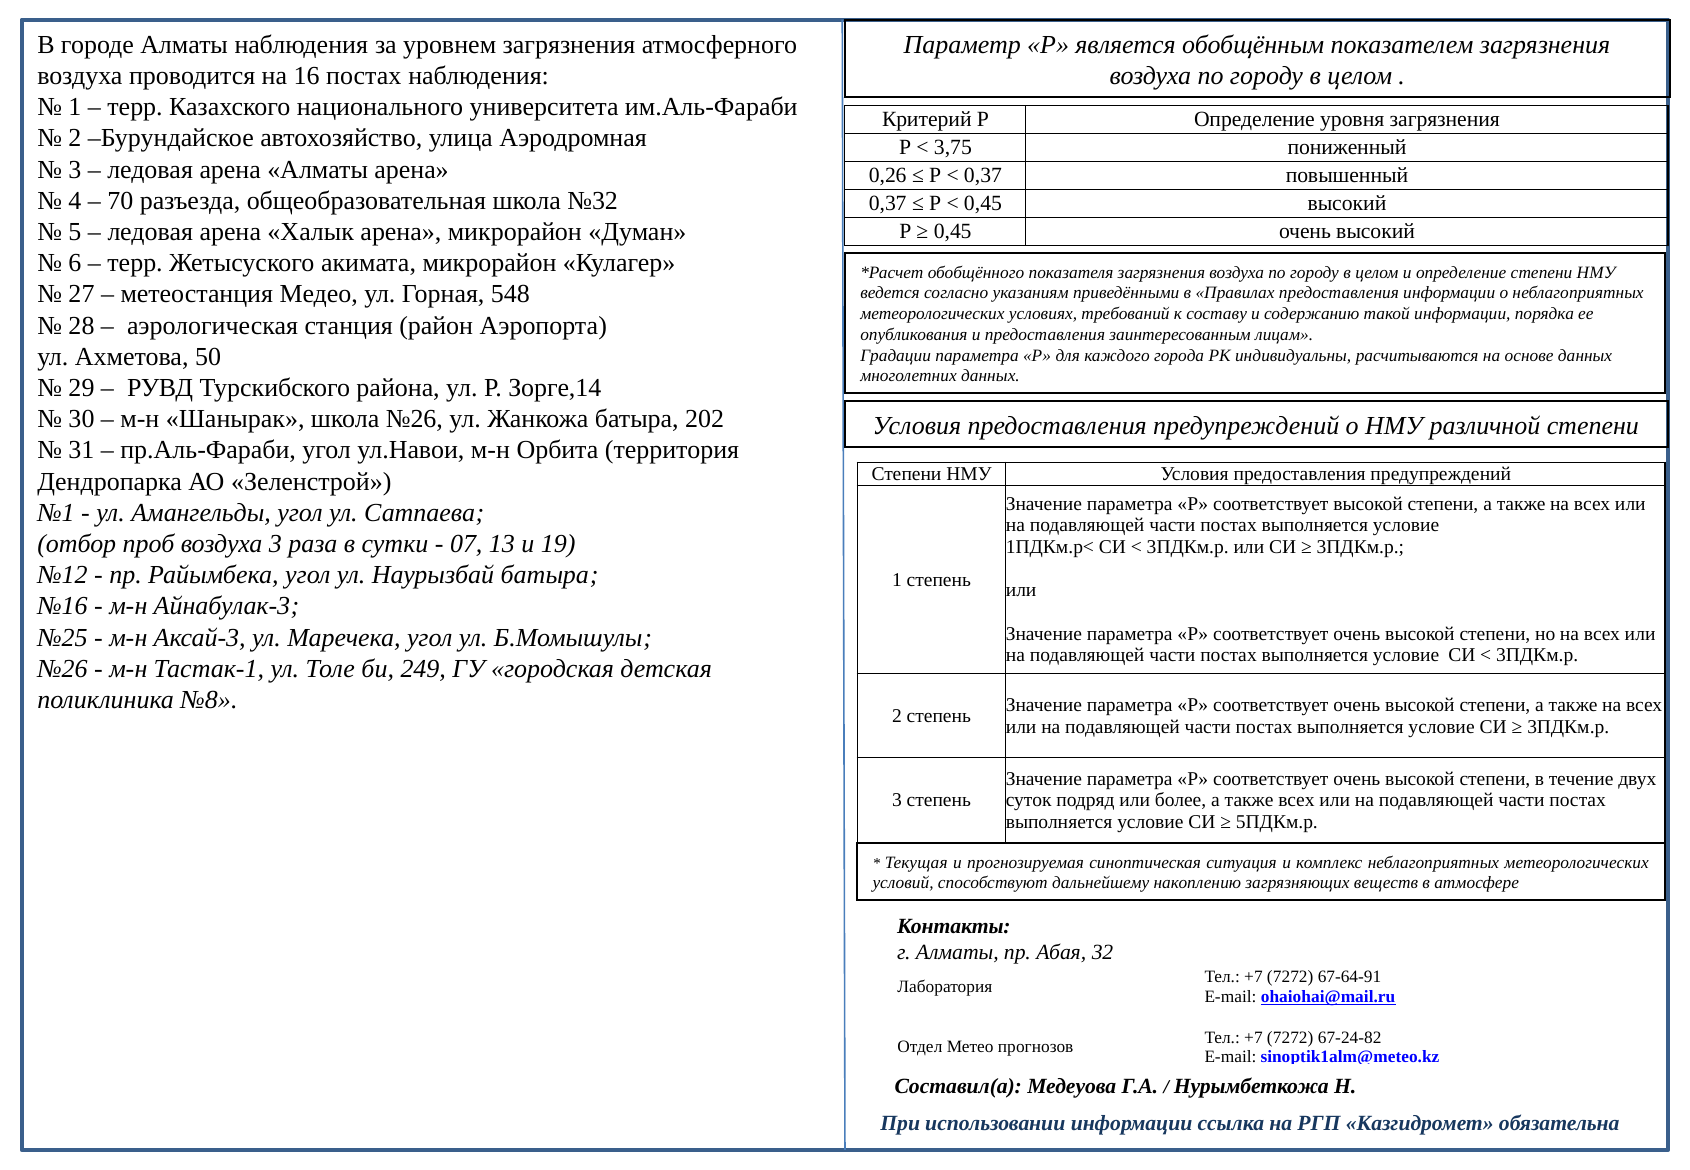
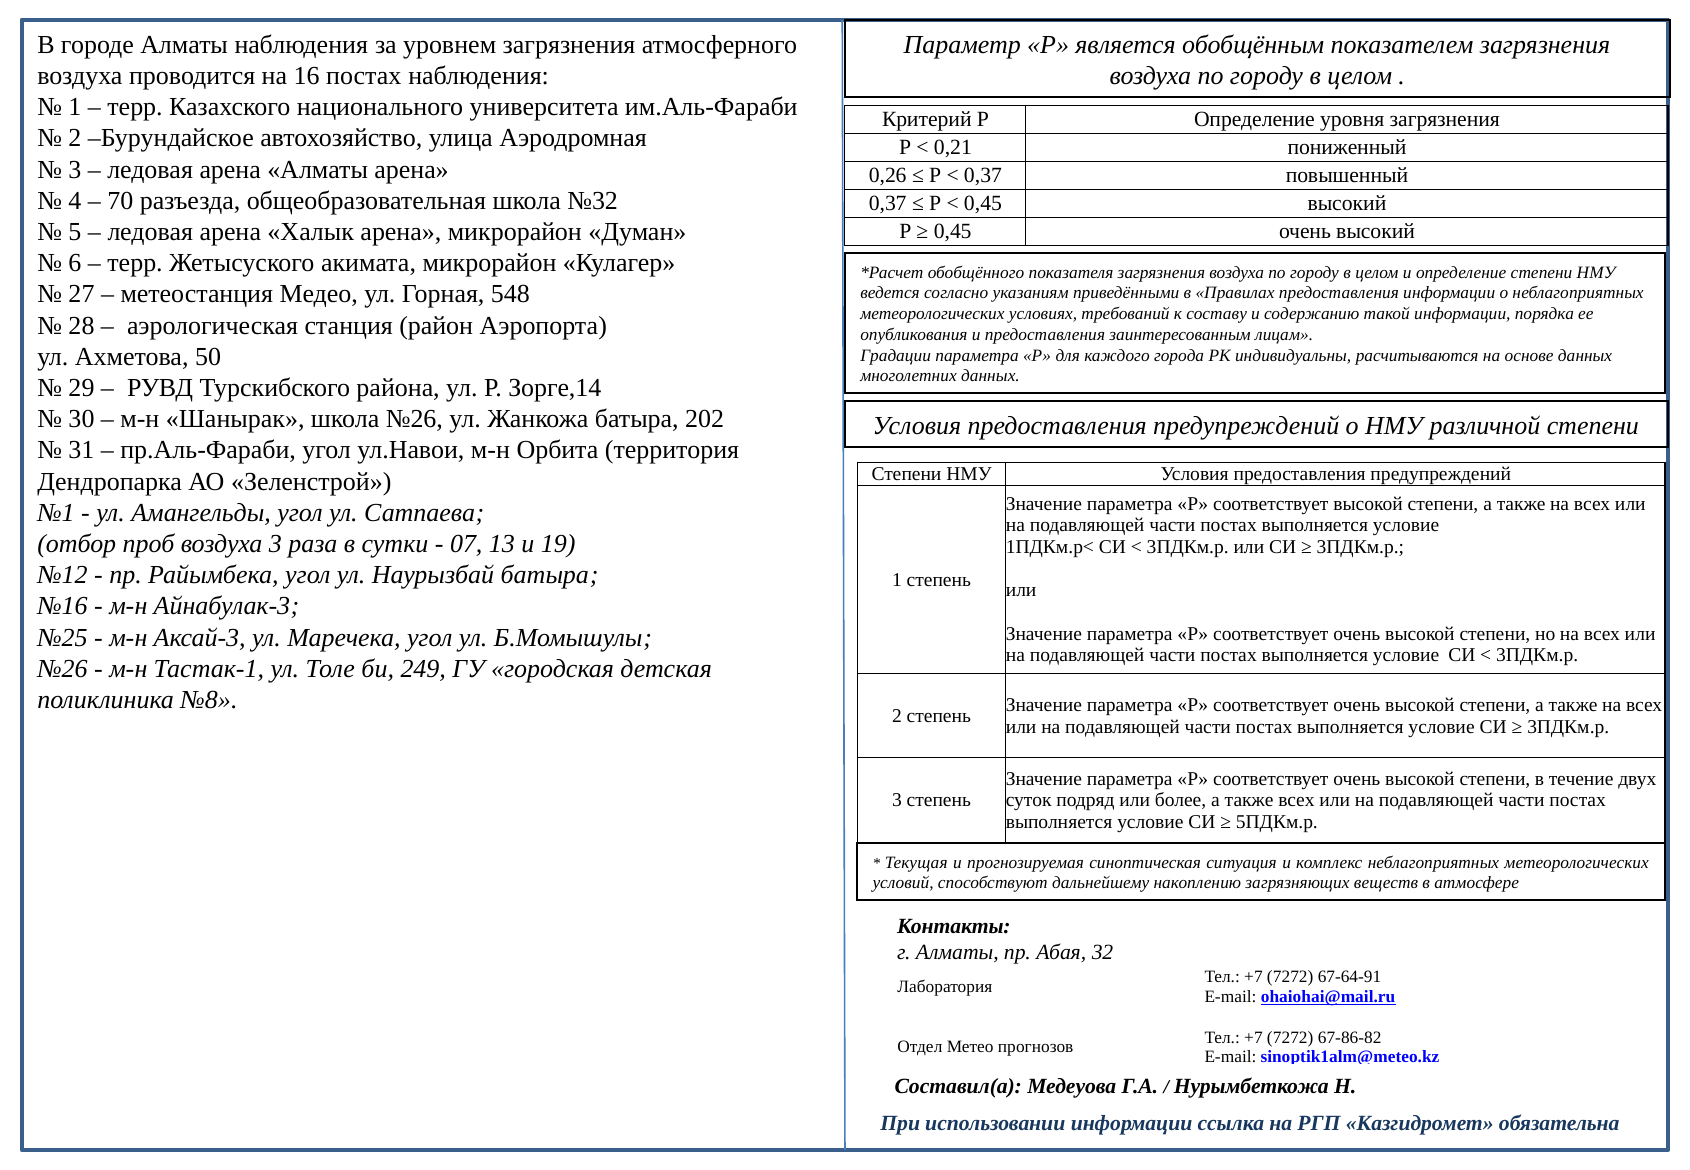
3,75: 3,75 -> 0,21 (953, 147)
67-24-82: 67-24-82 -> 67-86-82 (1350, 1038)
